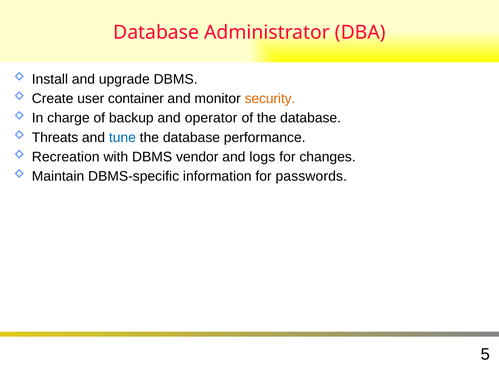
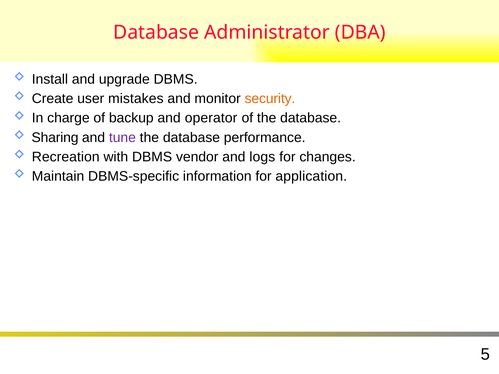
container: container -> mistakes (136, 99)
Threats: Threats -> Sharing (55, 138)
tune colour: blue -> purple (122, 138)
passwords: passwords -> application (311, 176)
